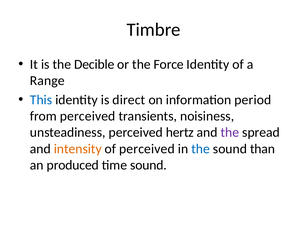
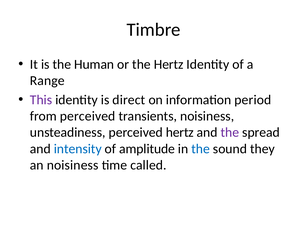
Decible: Decible -> Human (94, 64)
the Force: Force -> Hertz (169, 64)
This colour: blue -> purple (41, 100)
intensity colour: orange -> blue (78, 149)
of perceived: perceived -> amplitude (147, 149)
than: than -> they (262, 149)
an produced: produced -> noisiness (73, 165)
time sound: sound -> called (148, 165)
